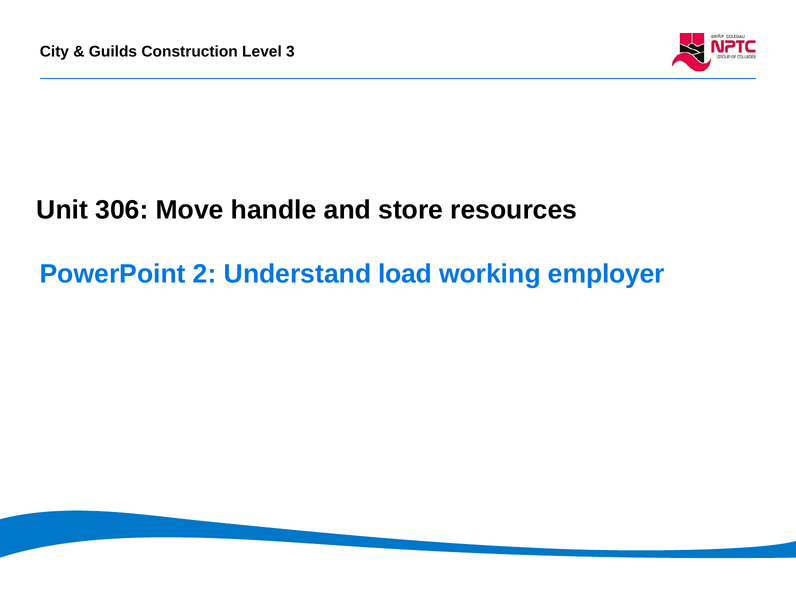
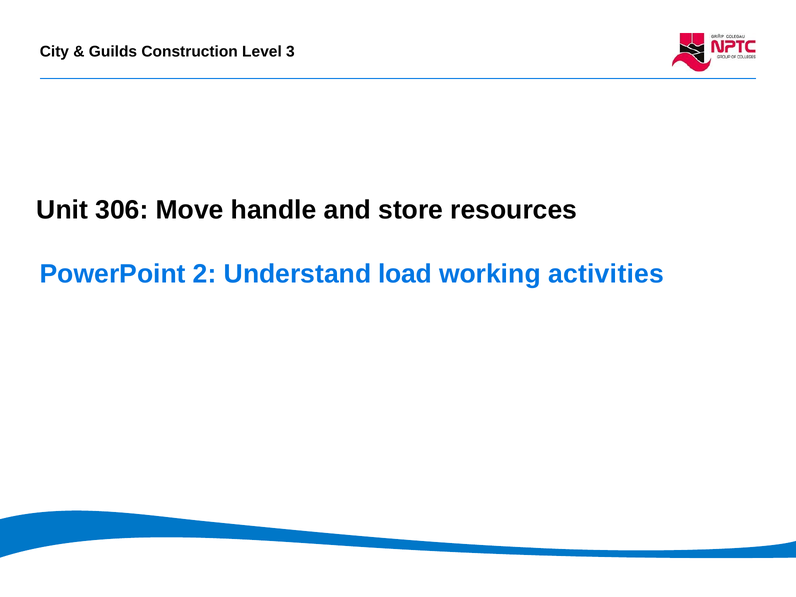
employer: employer -> activities (606, 274)
